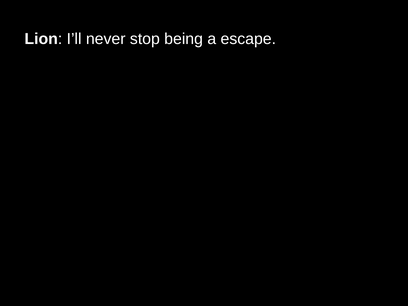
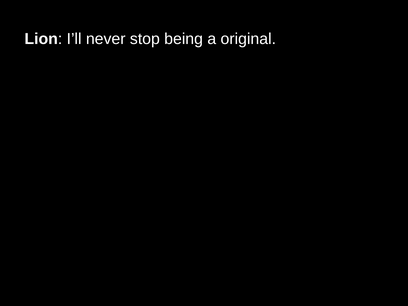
escape: escape -> original (248, 39)
